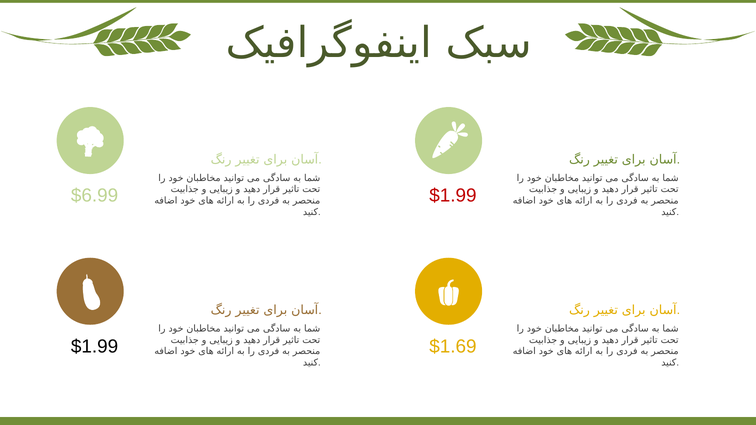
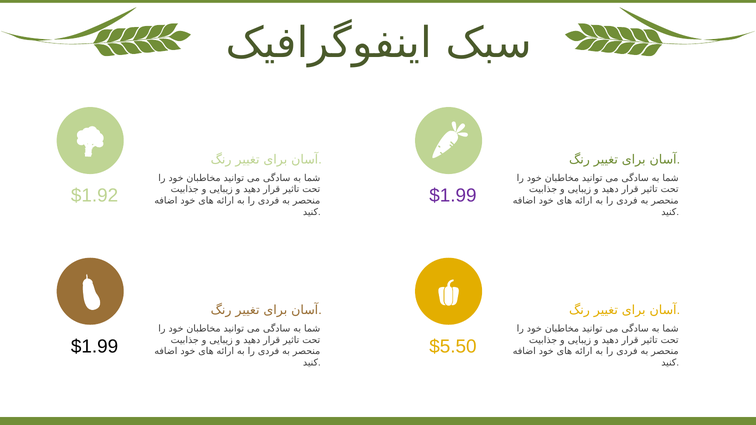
$6.99: $6.99 -> $1.92 (95, 196)
$1.99 colour: red -> purple (453, 196)
$1.69: $1.69 -> $5.50 (453, 347)
